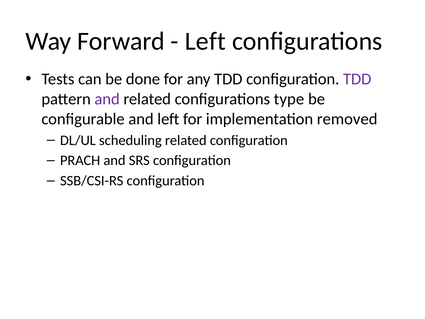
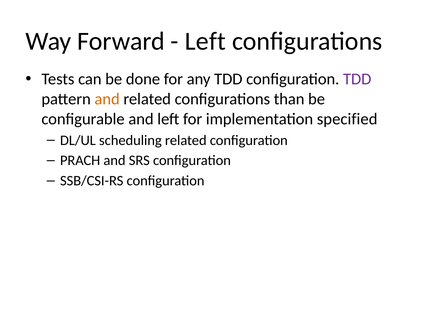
and colour: purple -> orange (107, 99)
type: type -> than (289, 99)
removed: removed -> specified (347, 119)
